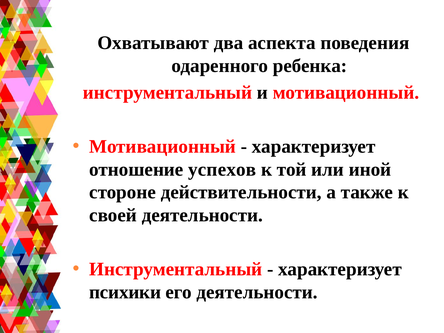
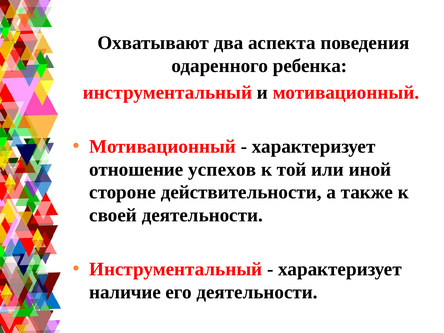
психики: психики -> наличие (125, 292)
